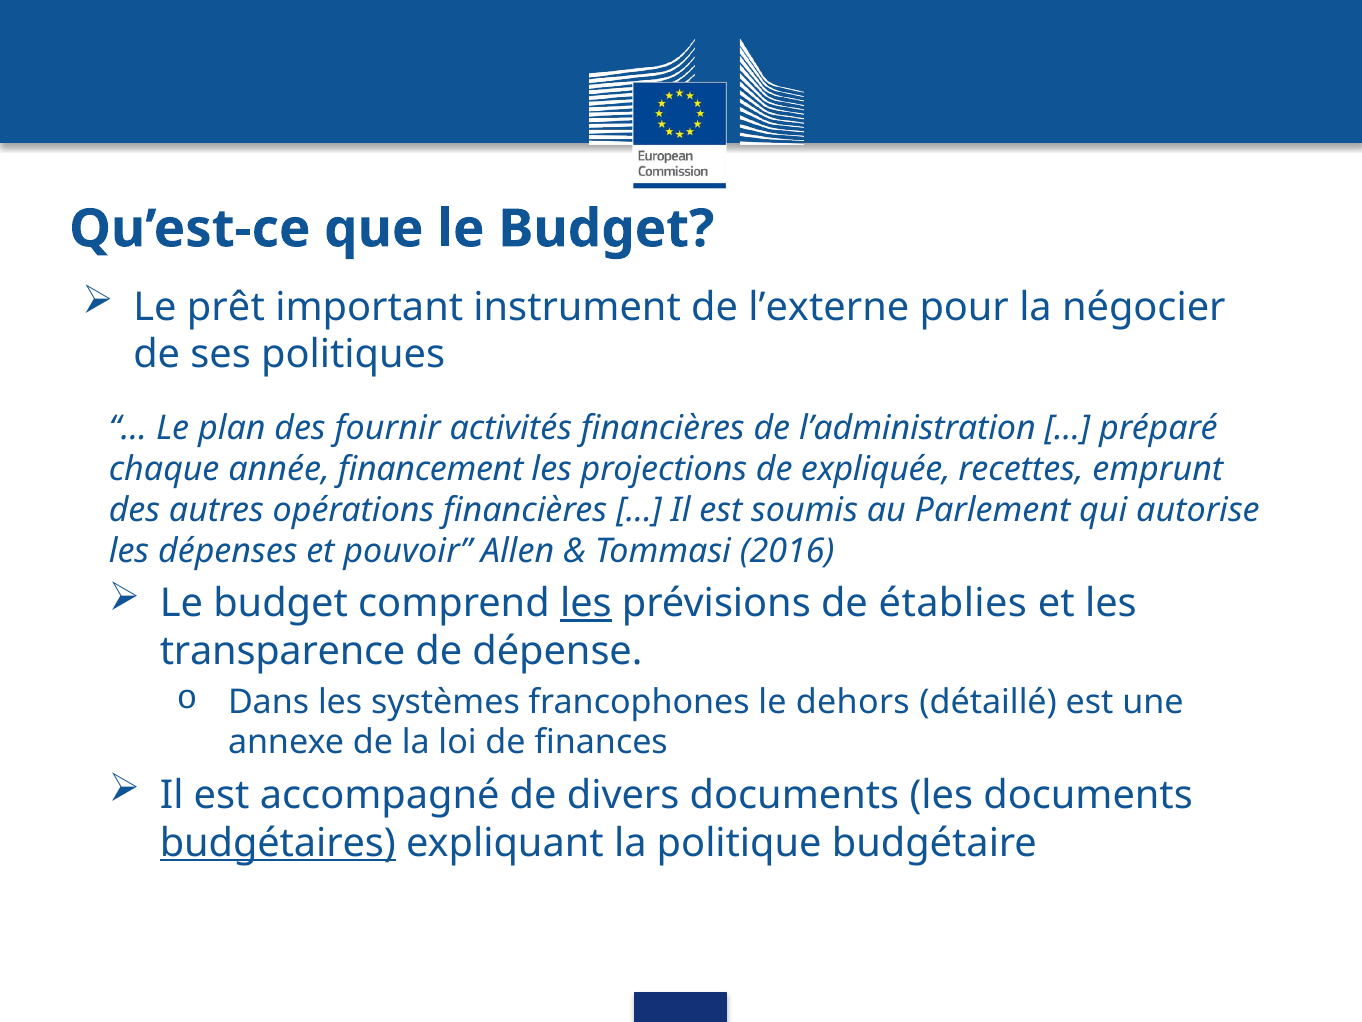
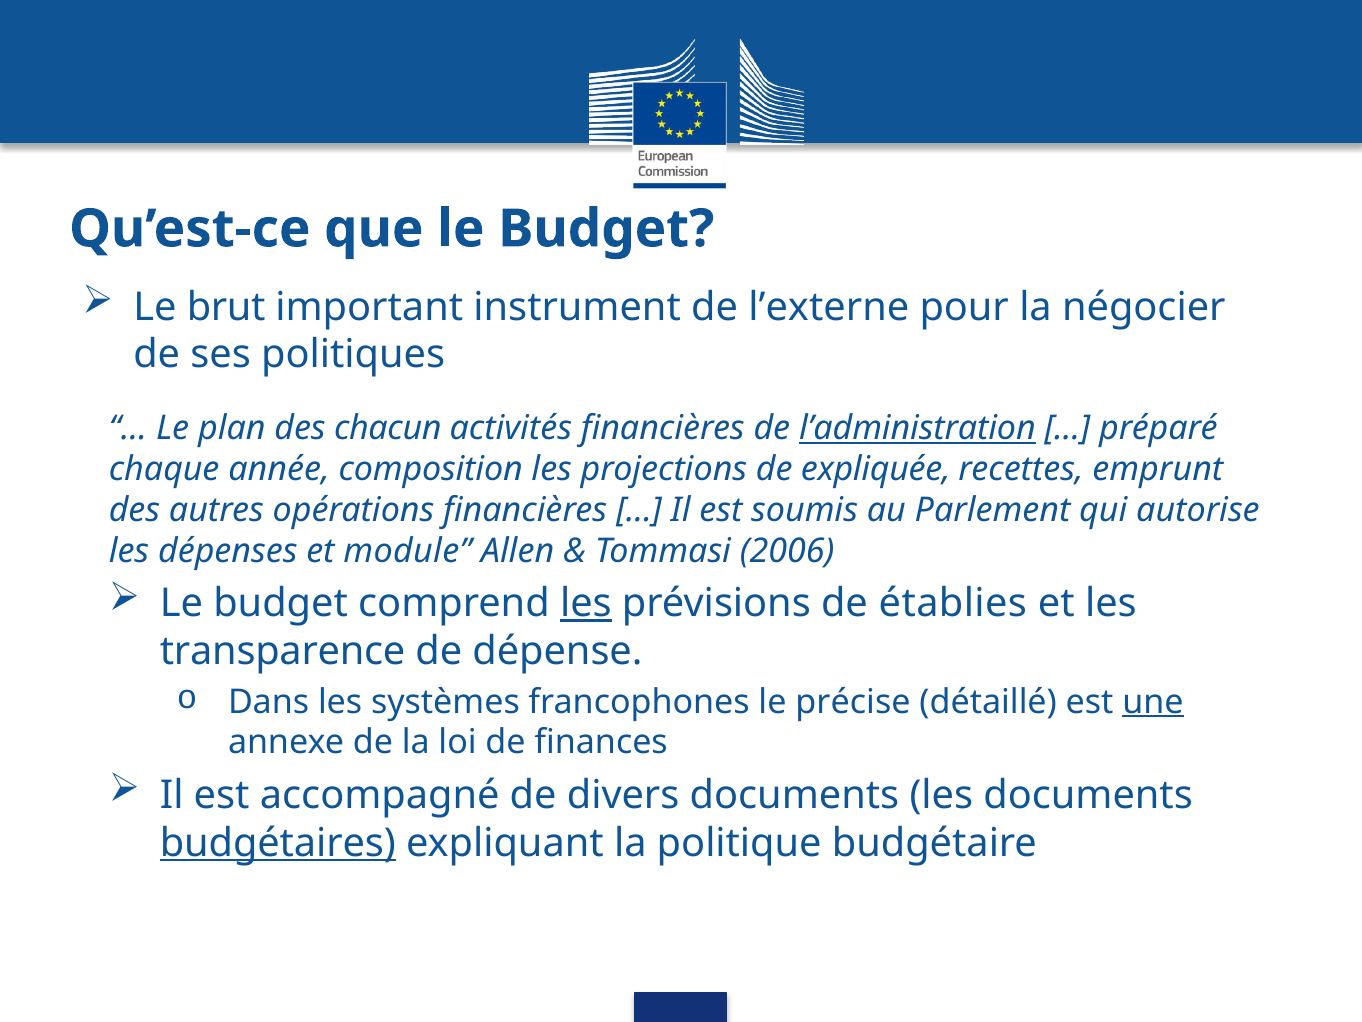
prêt: prêt -> brut (226, 307)
fournir: fournir -> chacun (388, 428)
l’administration underline: none -> present (917, 428)
financement: financement -> composition (431, 469)
pouvoir: pouvoir -> module (408, 551)
2016: 2016 -> 2006 (787, 551)
dehors: dehors -> précise (853, 701)
une underline: none -> present (1153, 701)
